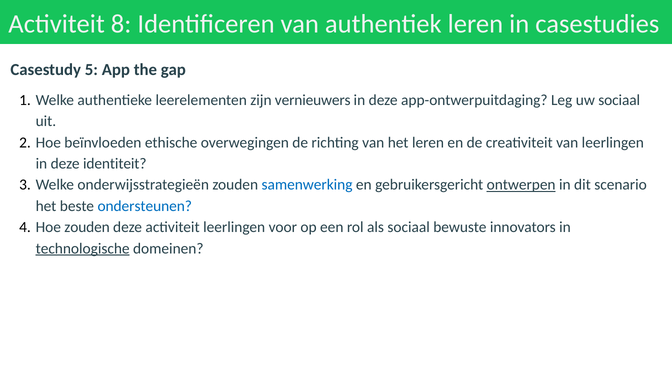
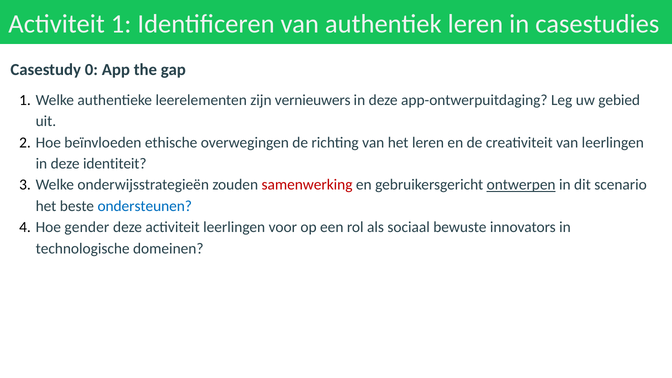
Activiteit 8: 8 -> 1 (121, 24)
5: 5 -> 0 (91, 70)
uw sociaal: sociaal -> gebied (619, 100)
samenwerking colour: blue -> red (307, 185)
Hoe zouden: zouden -> gender (87, 227)
technologische underline: present -> none (83, 249)
